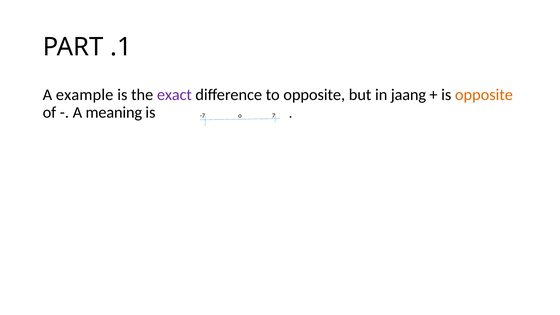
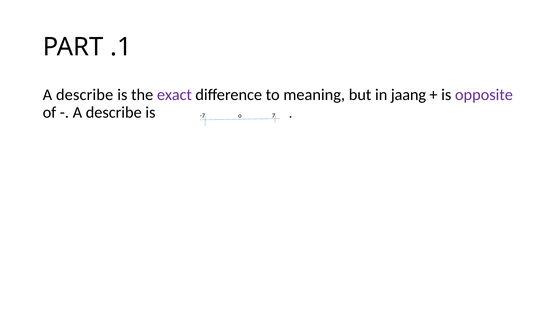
example: example -> describe (85, 95)
to opposite: opposite -> meaning (314, 95)
opposite colour: orange -> purple (484, 95)
meaning: meaning -> describe (114, 112)
